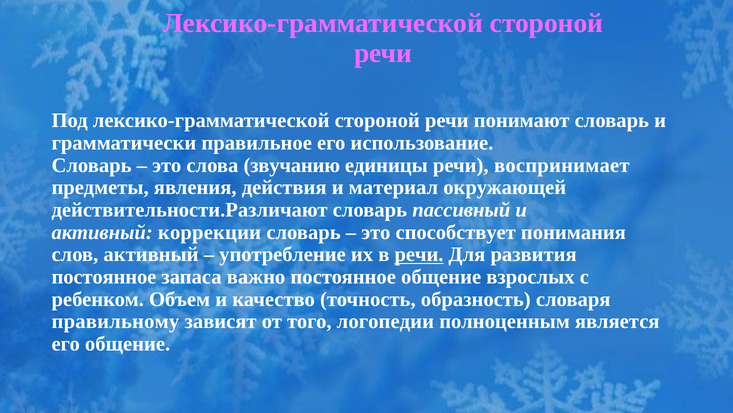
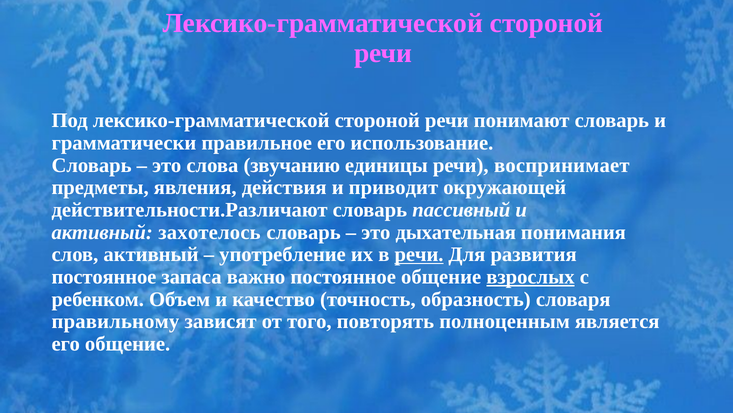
материал: материал -> приводит (393, 187)
коррекции: коррекции -> захотелось (209, 232)
способствует: способствует -> дыхательная (456, 232)
взрослых underline: none -> present (530, 276)
логопедии: логопедии -> повторять (385, 321)
